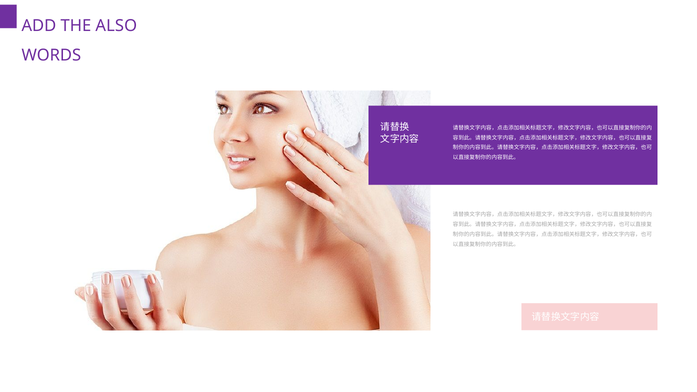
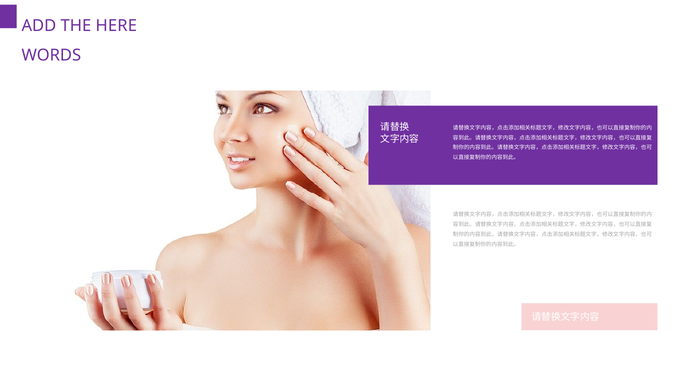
ALSO: ALSO -> HERE (116, 26)
